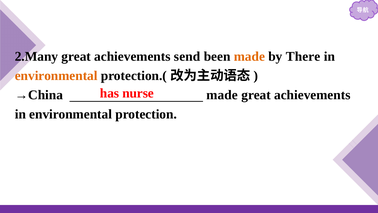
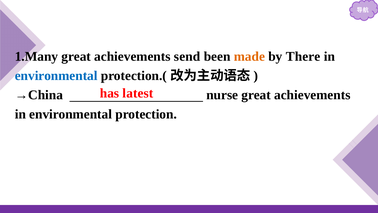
2.Many: 2.Many -> 1.Many (36, 56)
environmental colour: orange -> blue (56, 76)
nurse: nurse -> latest (138, 93)
→China made: made -> nurse (222, 95)
